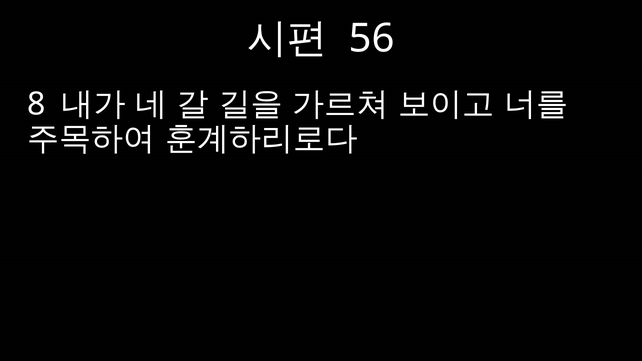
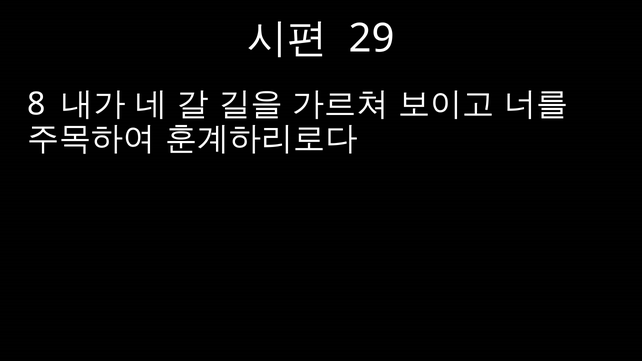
56: 56 -> 29 (372, 39)
